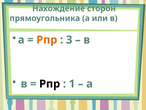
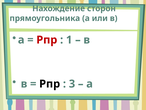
Рпр colour: orange -> red (47, 40)
3: 3 -> 1 (69, 40)
1: 1 -> 3 (72, 83)
